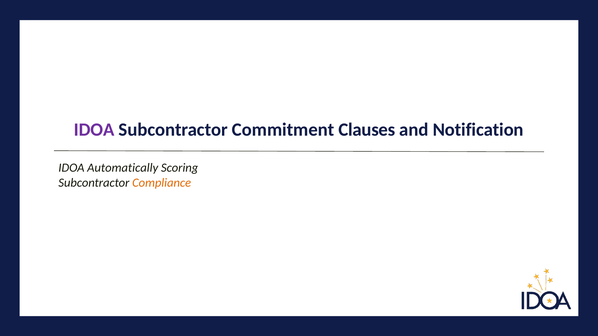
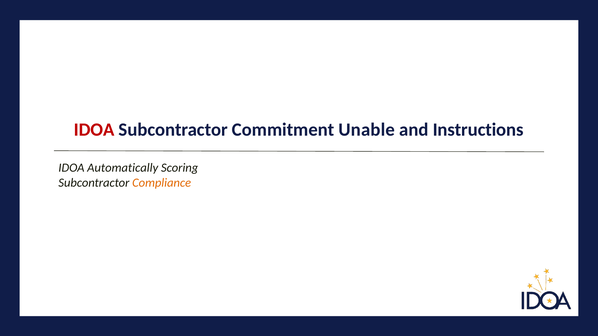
IDOA colour: purple -> red (94, 130)
Clauses: Clauses -> Unable (367, 130)
Notification: Notification -> Instructions (478, 130)
